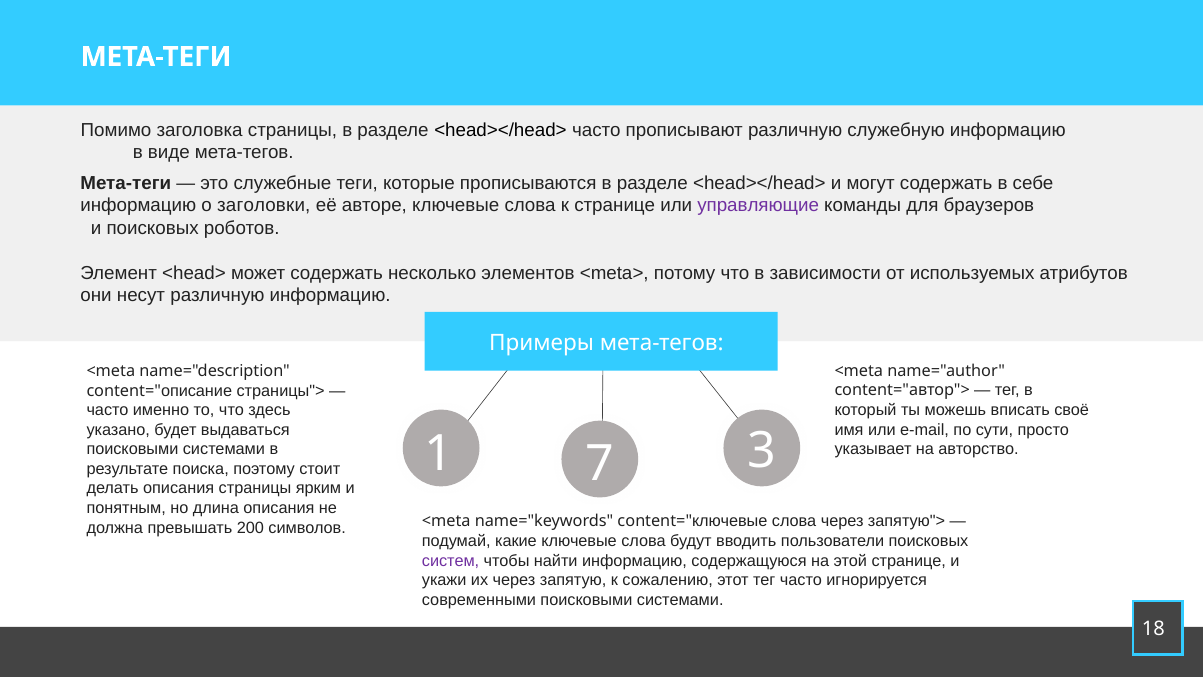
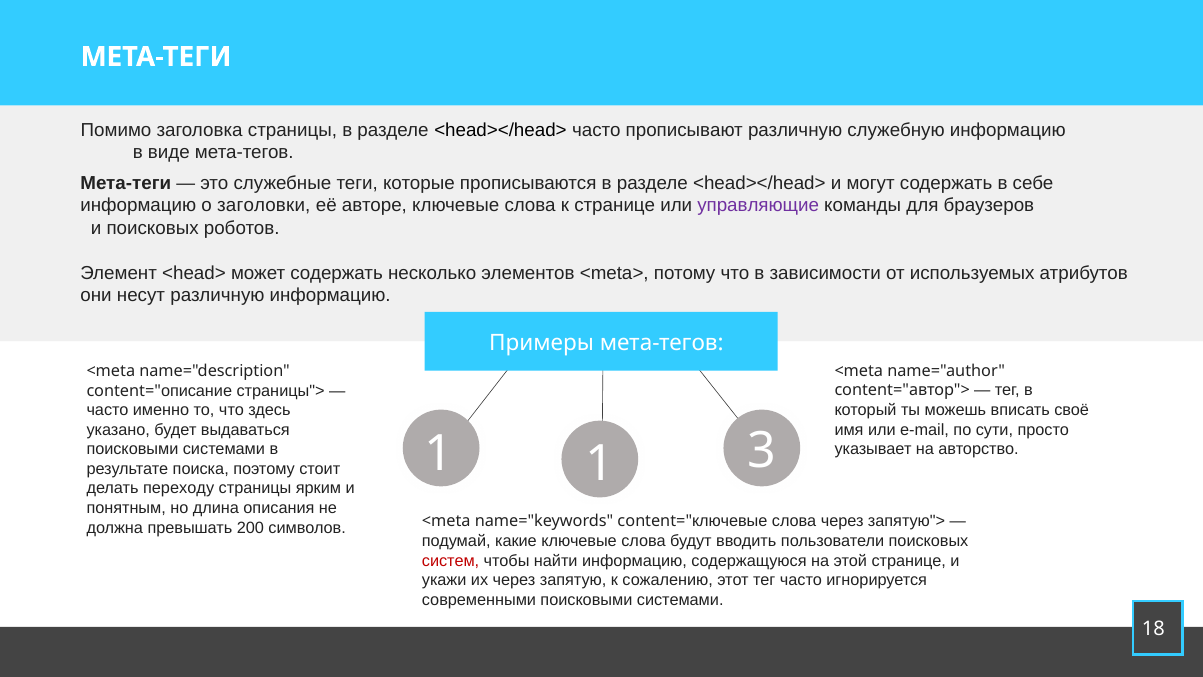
1 7: 7 -> 1 (600, 464)
делать описания: описания -> переходу (179, 488)
систем colour: purple -> red (451, 560)
